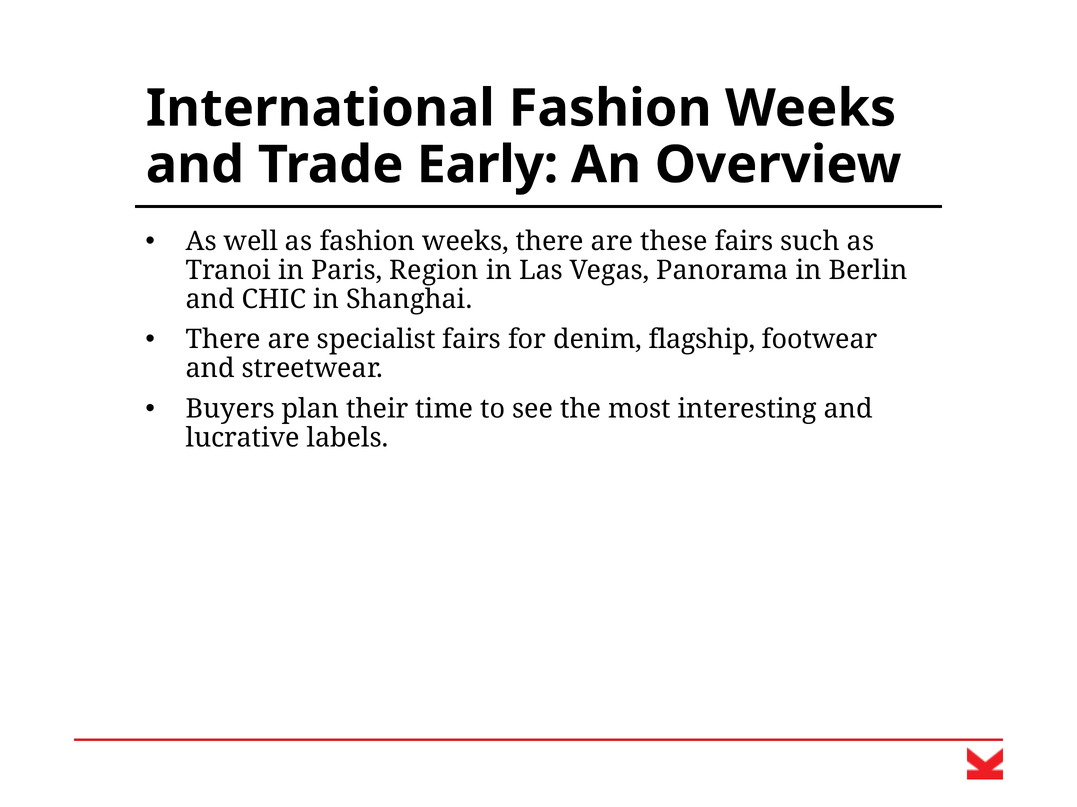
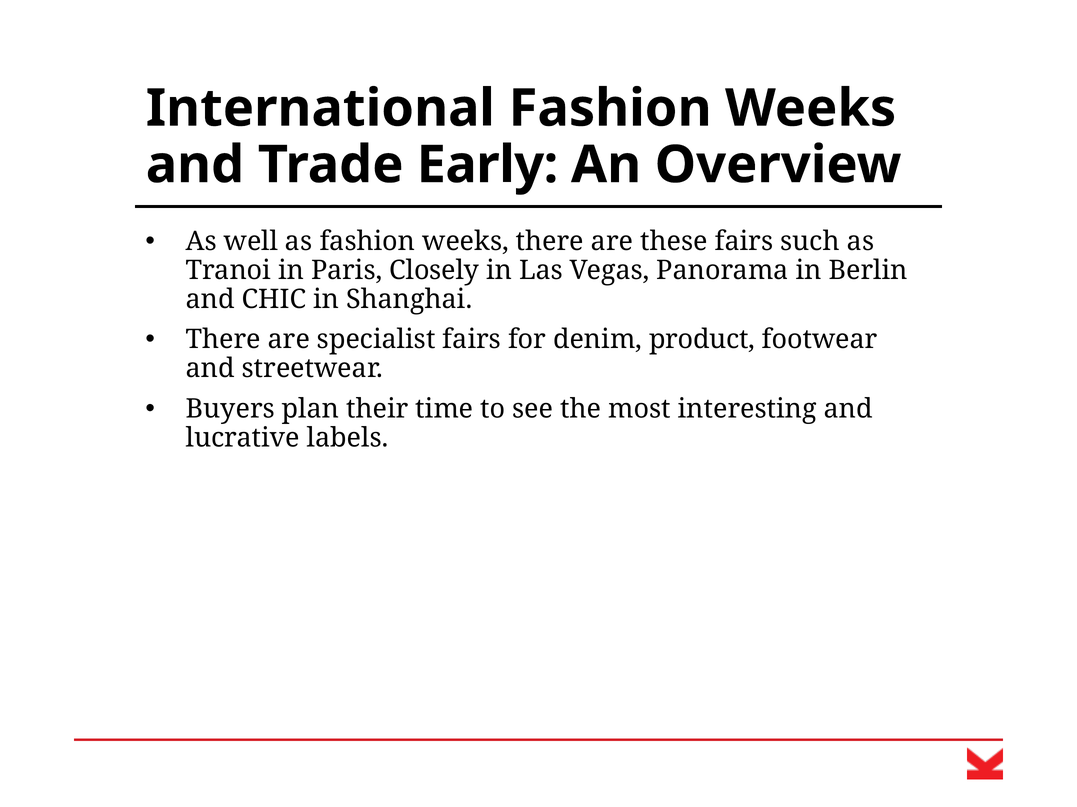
Region: Region -> Closely (434, 270)
flagship: flagship -> product (702, 340)
